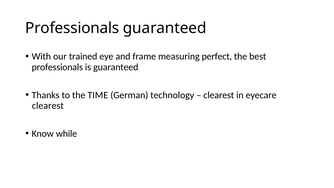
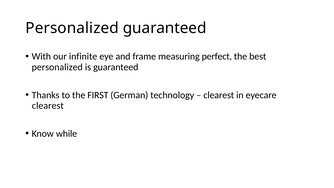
Professionals: Professionals -> Personalized (72, 28)
trained: trained -> infinite (83, 56)
professionals: professionals -> personalized (57, 67)
TIME: TIME -> FIRST (98, 95)
